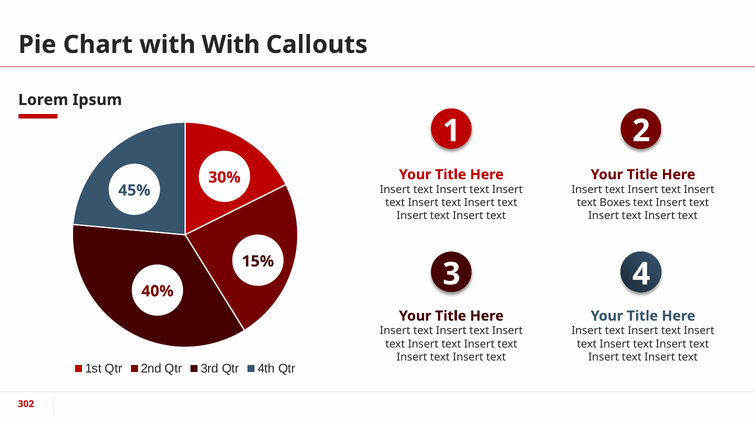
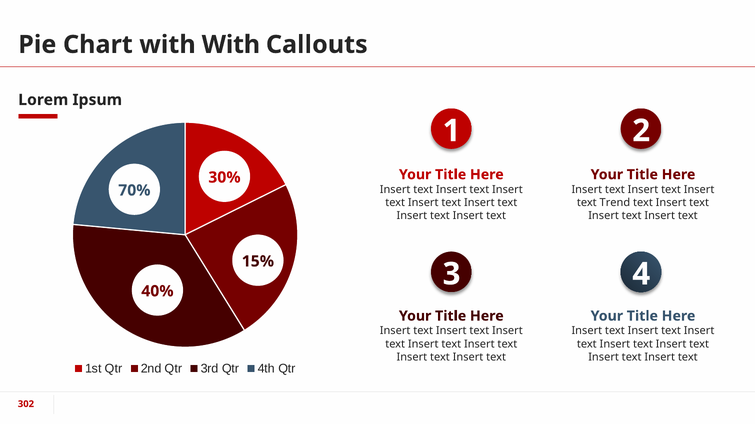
45%: 45% -> 70% (134, 191)
Boxes: Boxes -> Trend (615, 203)
